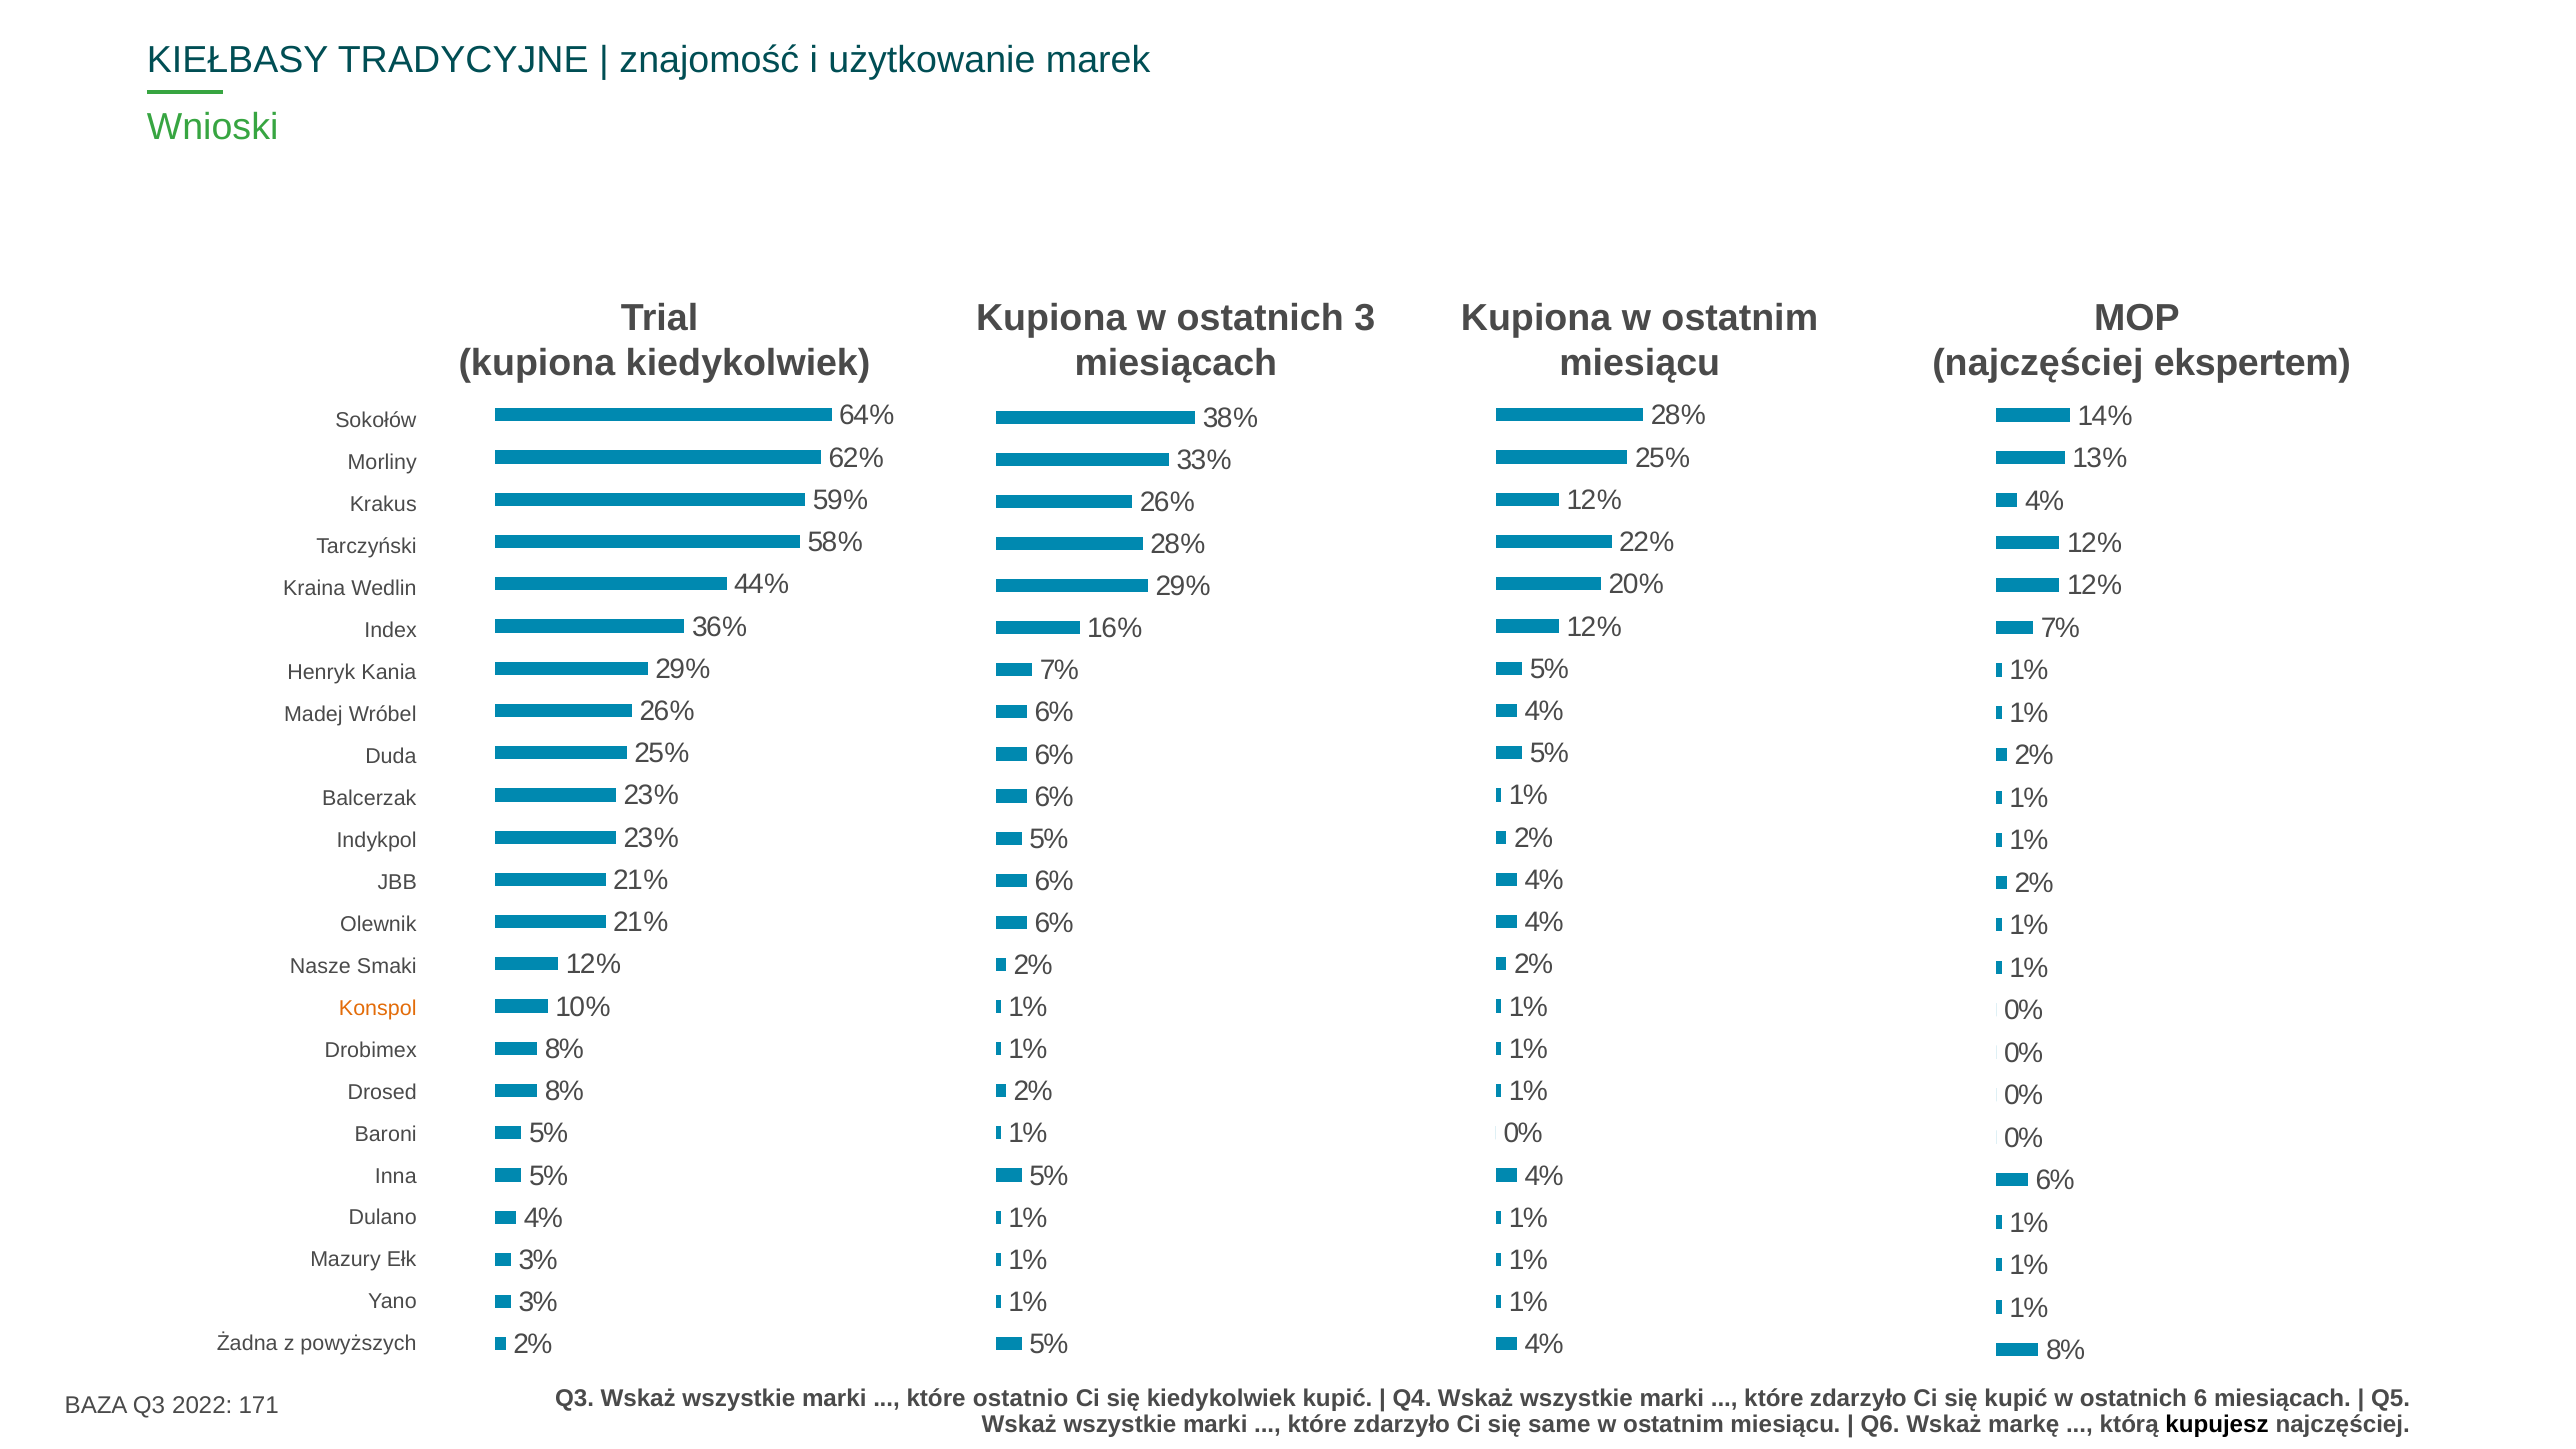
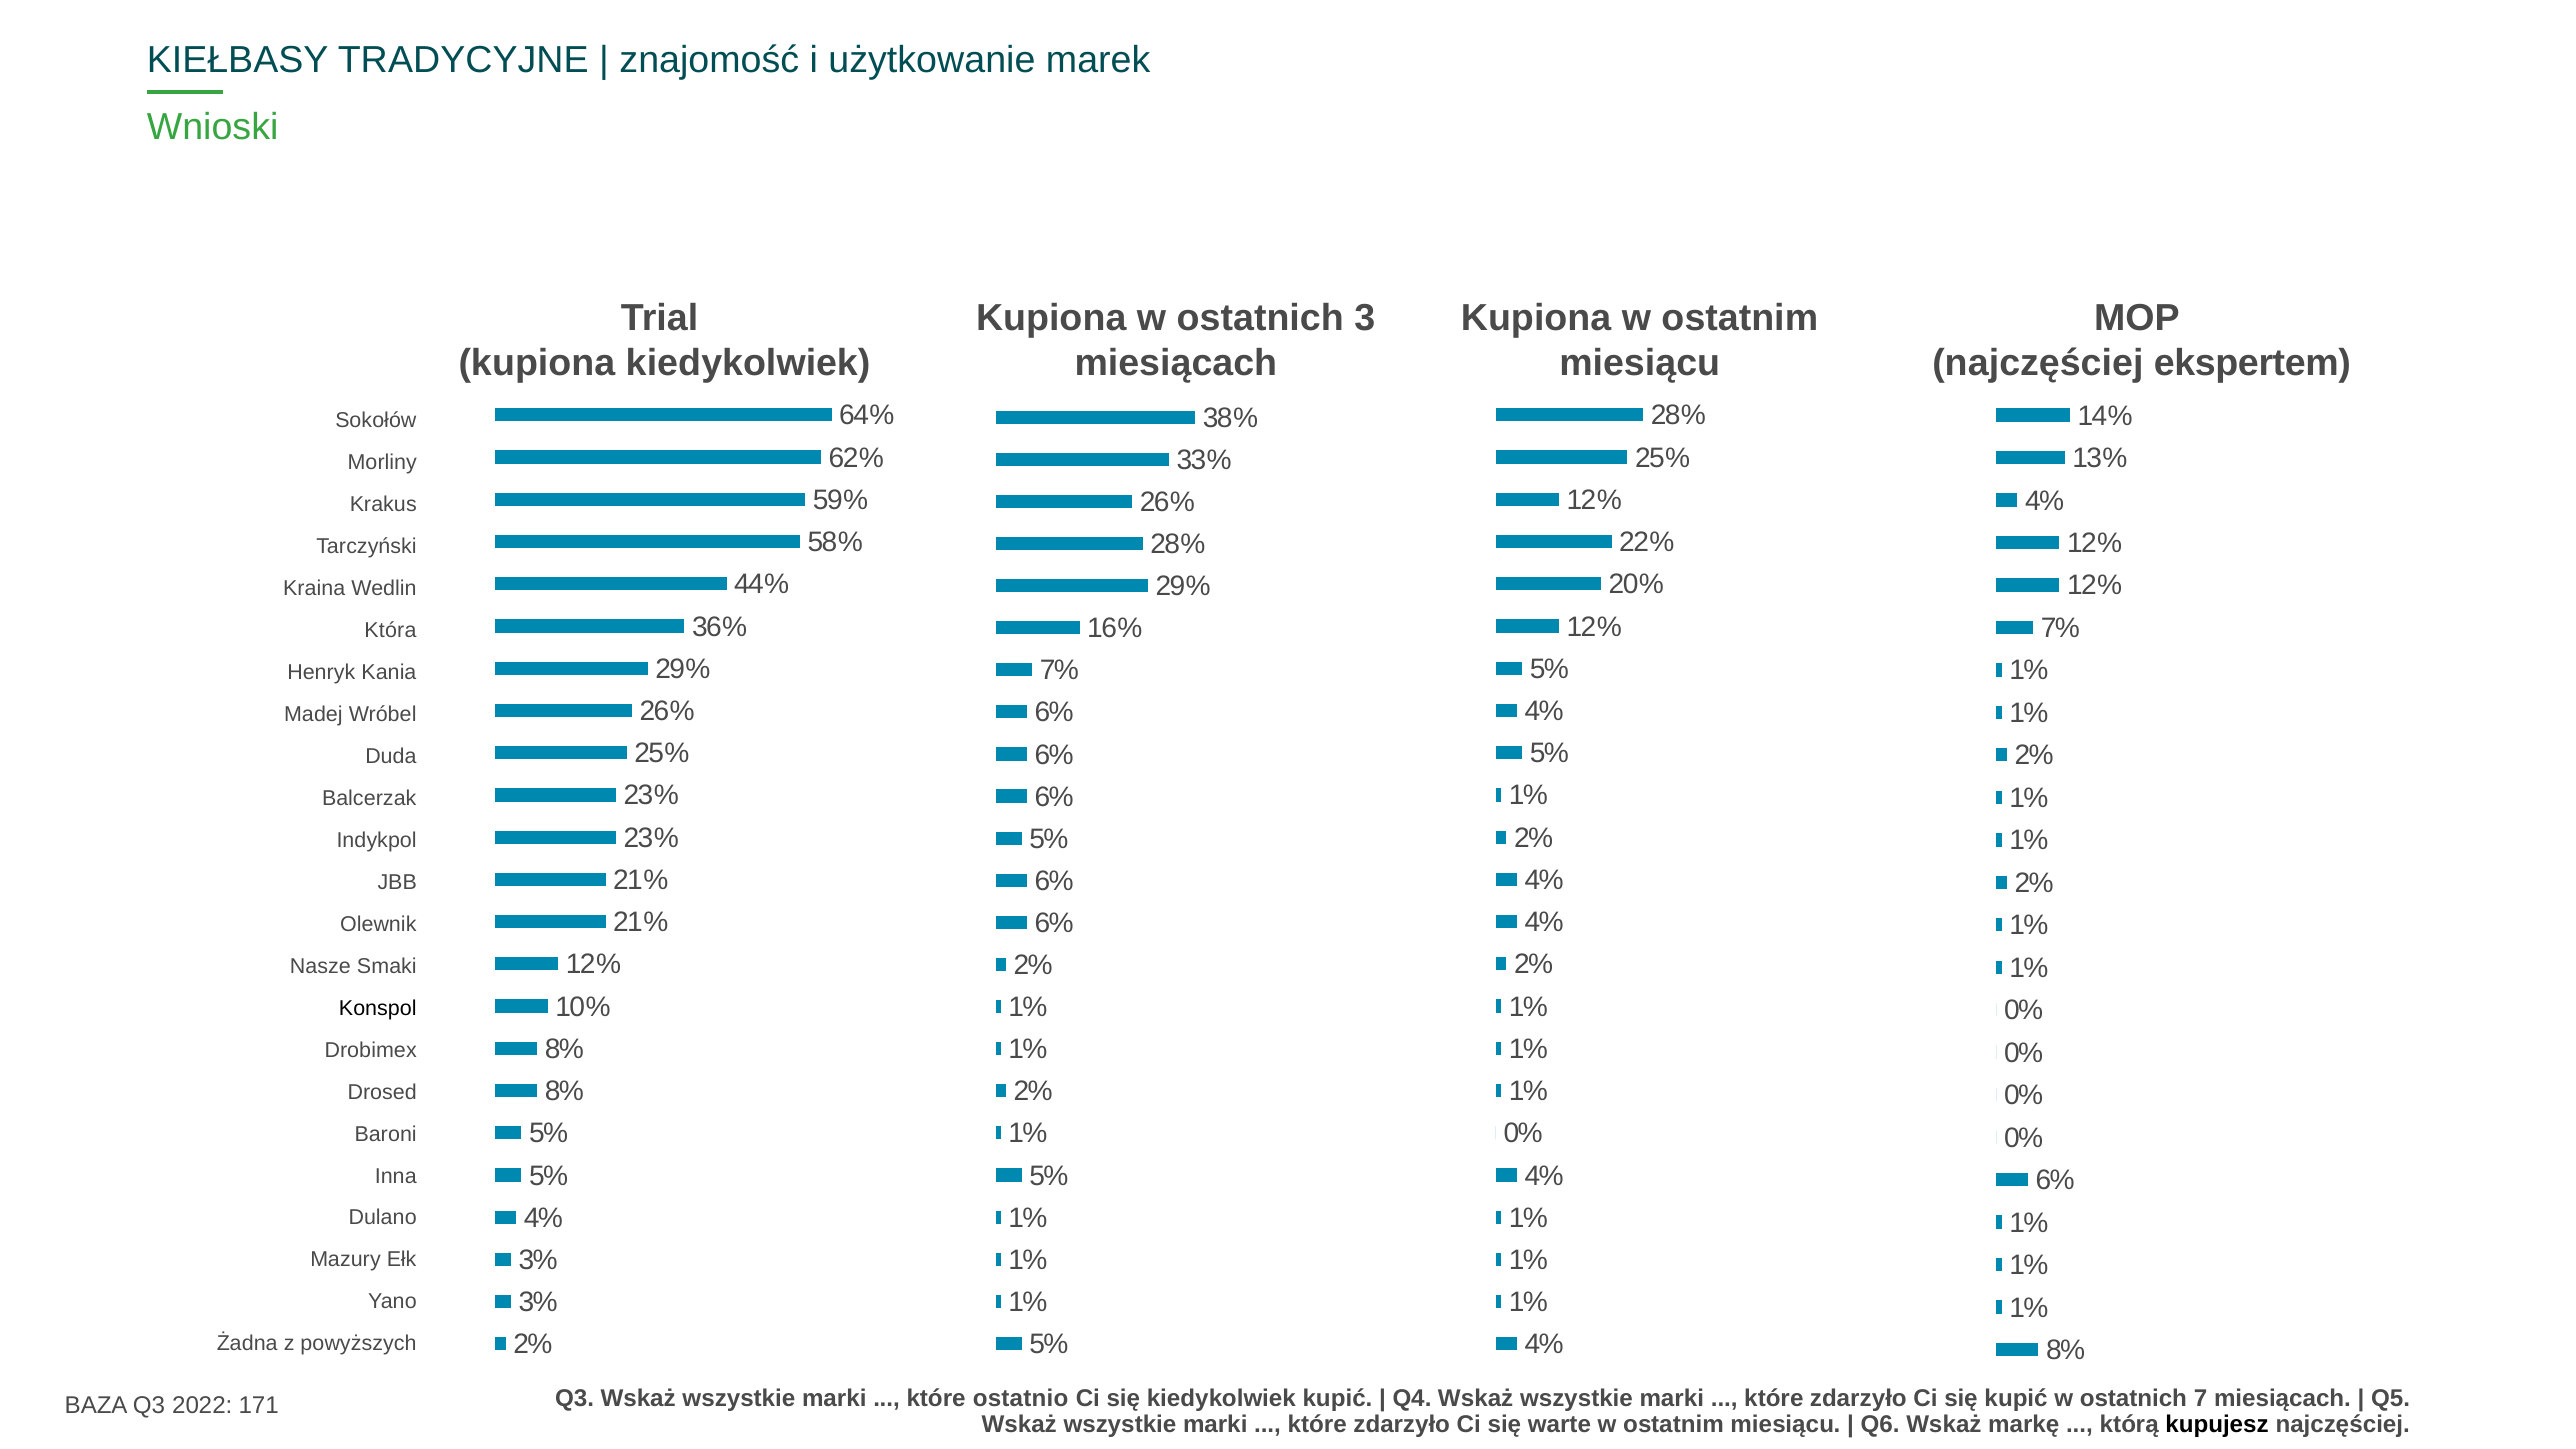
Index: Index -> Która (390, 630)
Konspol colour: orange -> black (378, 1008)
6: 6 -> 7 (2200, 1399)
same: same -> warte (1559, 1425)
